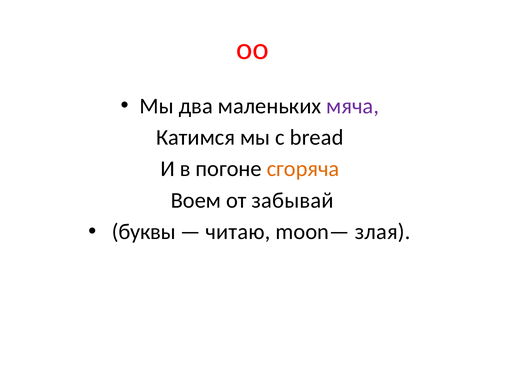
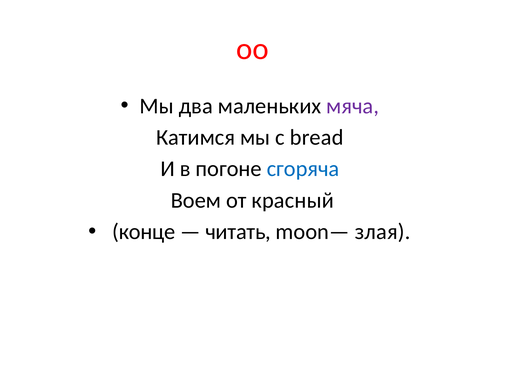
сгоряча colour: orange -> blue (303, 169)
забывай: забывай -> красный (293, 200)
буквы: буквы -> конце (144, 232)
читаю: читаю -> читать (238, 232)
